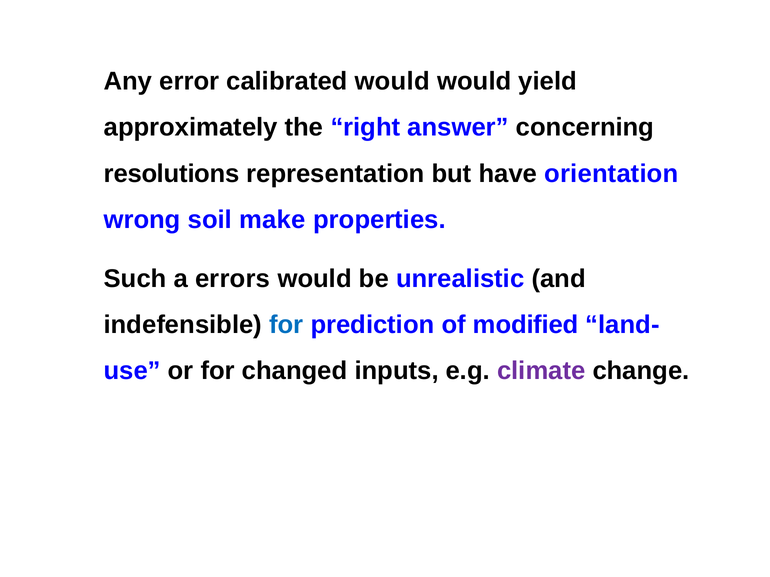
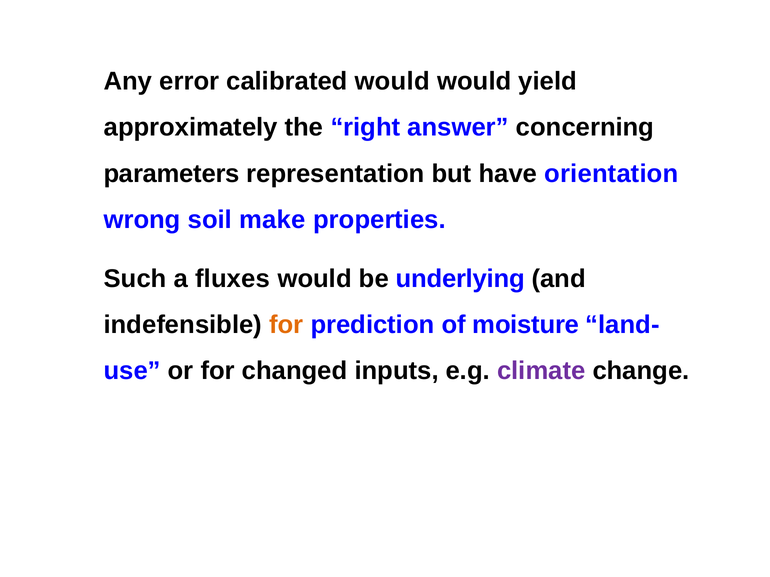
resolutions: resolutions -> parameters (172, 174)
errors: errors -> fluxes (233, 279)
unrealistic: unrealistic -> underlying (460, 279)
for colour: blue -> orange (286, 325)
modified: modified -> moisture (526, 325)
